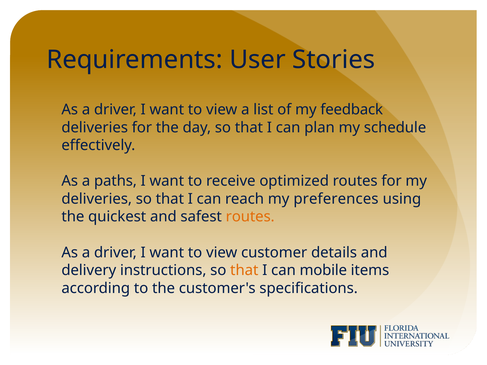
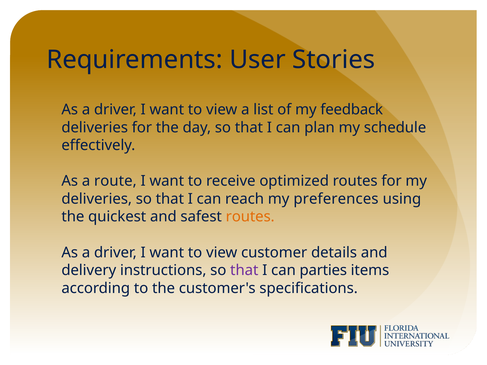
paths: paths -> route (115, 181)
that colour: orange -> purple (244, 270)
mobile: mobile -> parties (323, 270)
